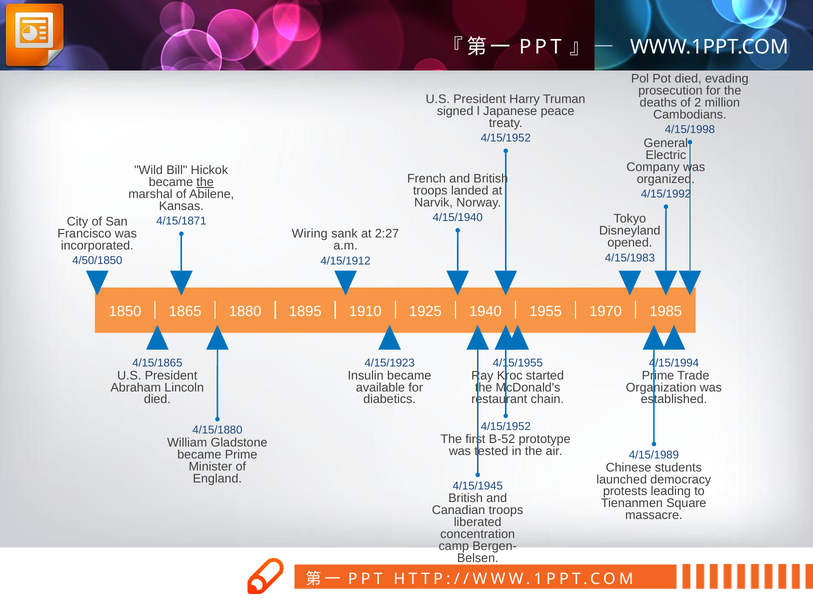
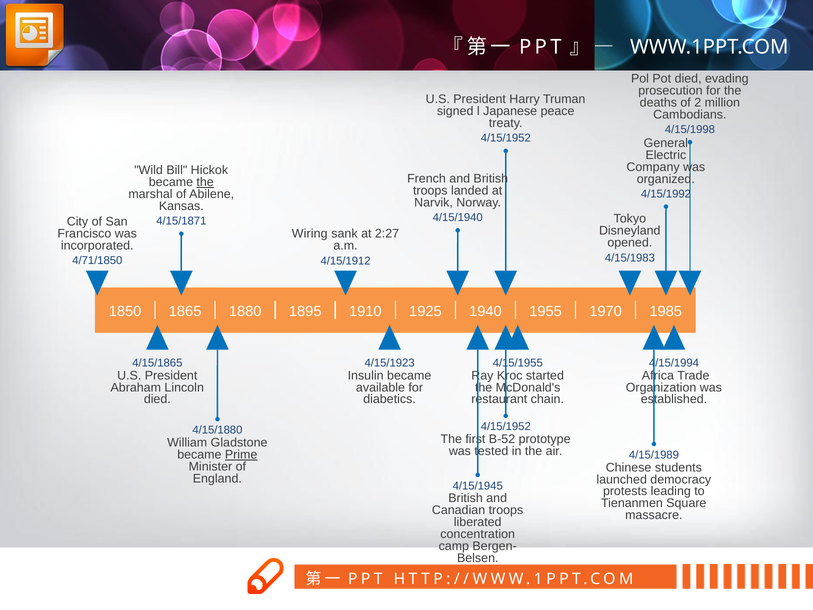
4/50/1850: 4/50/1850 -> 4/71/1850 (97, 260)
Prime: Prime -> Africa (658, 375)
Prime underline: none -> present (241, 454)
